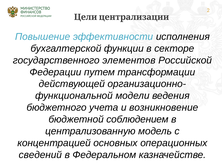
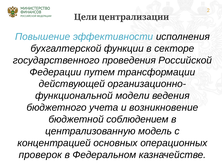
элементов: элементов -> проведения (129, 60)
сведений: сведений -> проверок (40, 155)
